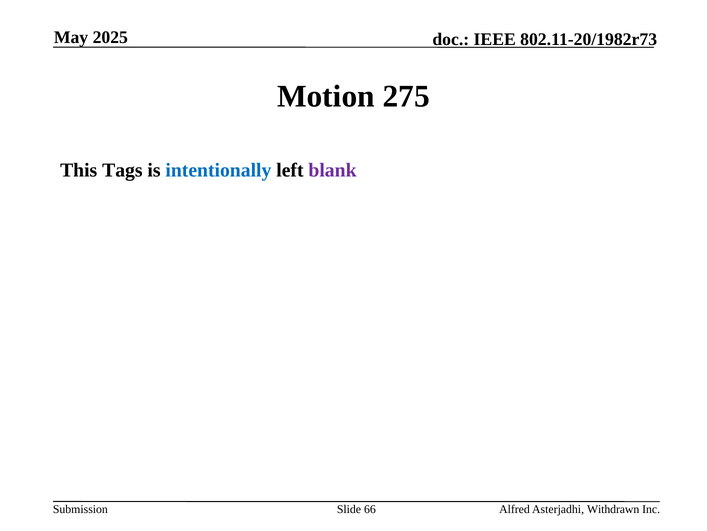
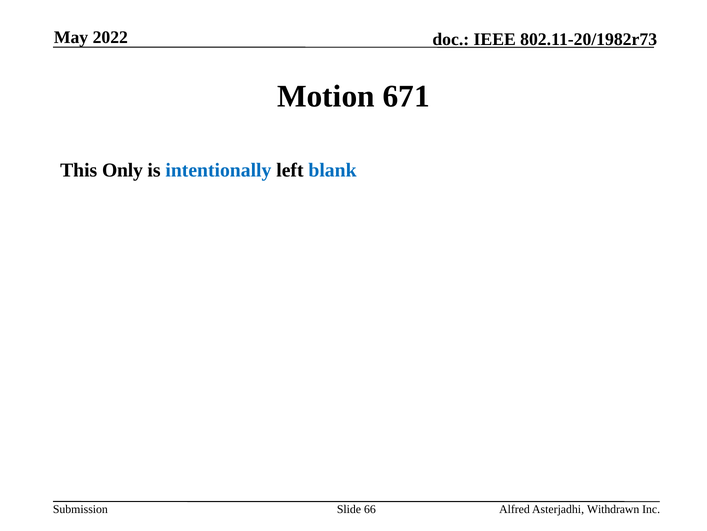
2025: 2025 -> 2022 (110, 37)
275: 275 -> 671 (406, 96)
Tags: Tags -> Only (122, 170)
blank colour: purple -> blue (333, 170)
